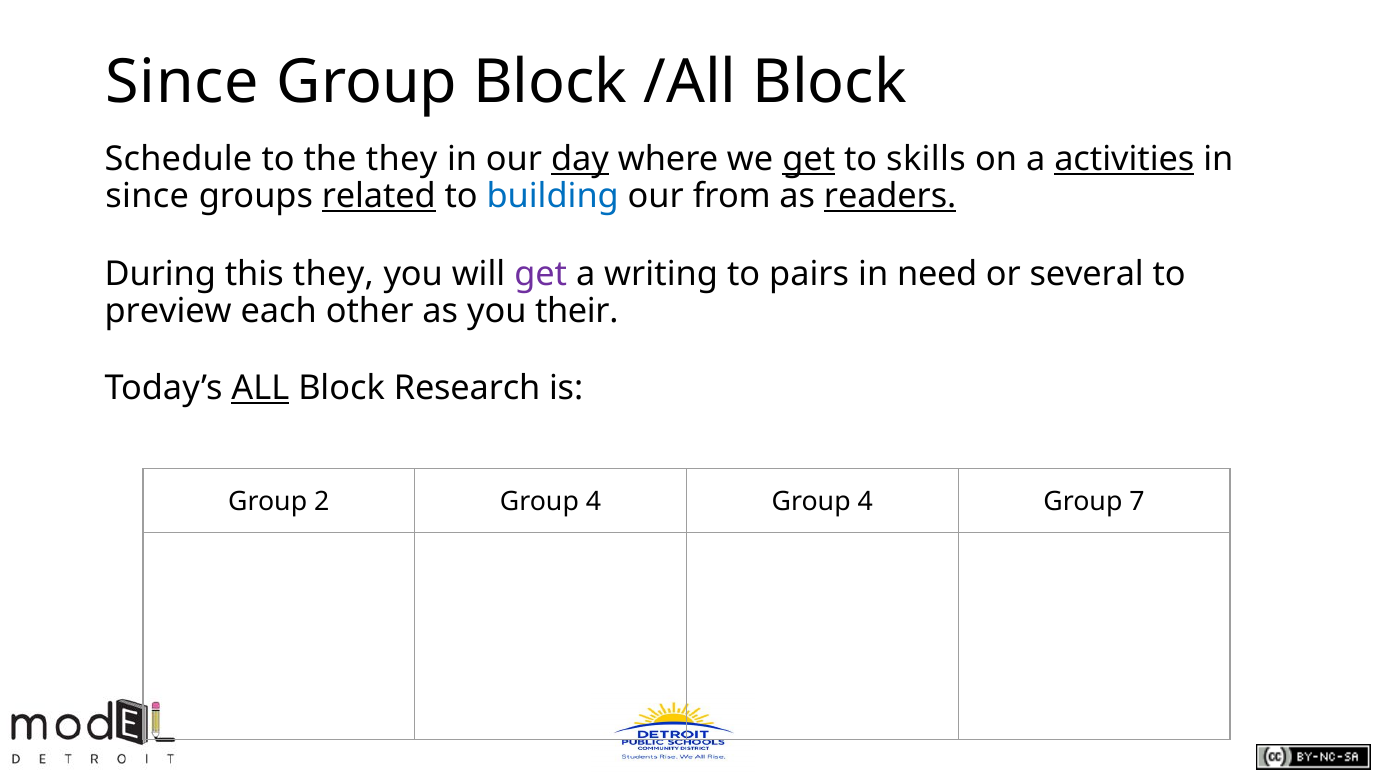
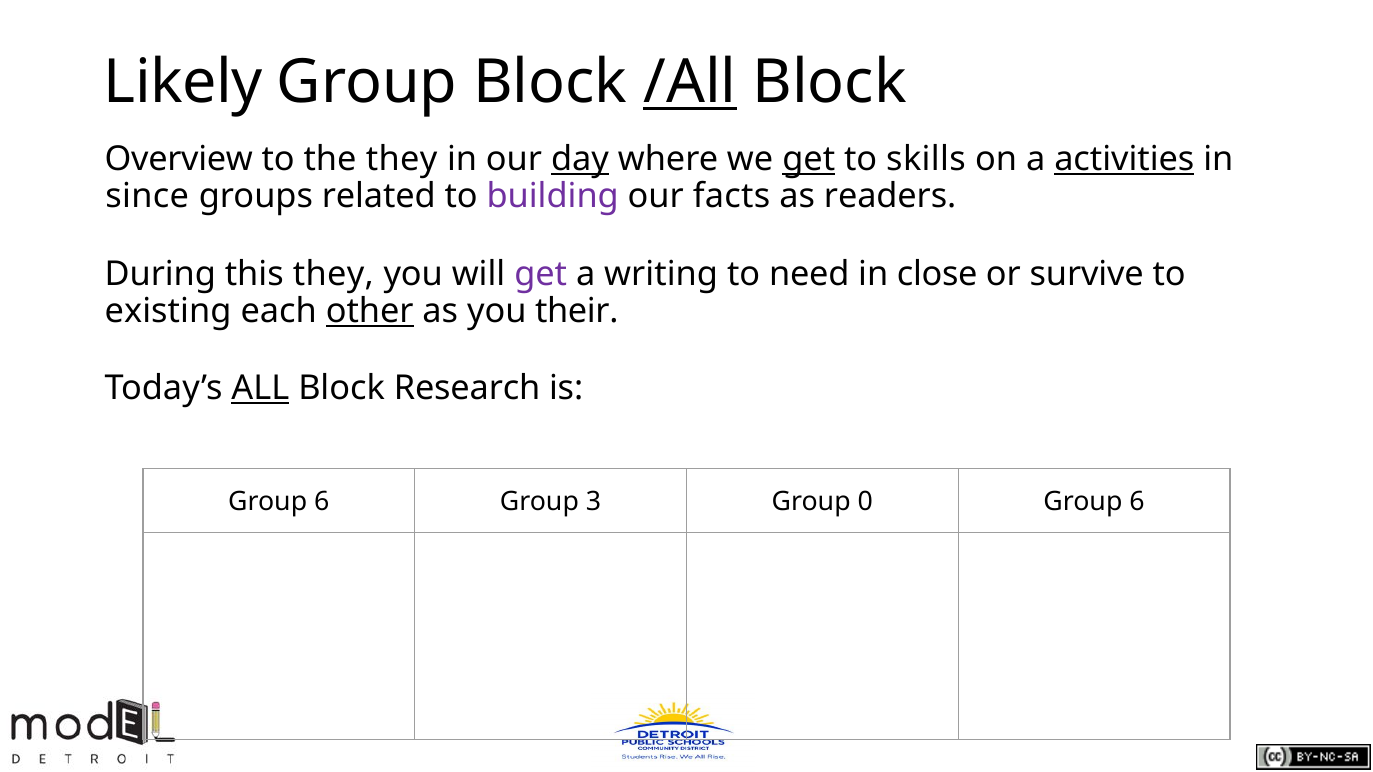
Since: Since -> Likely (183, 82)
/All underline: none -> present (690, 82)
Schedule: Schedule -> Overview (179, 160)
related underline: present -> none (379, 197)
building colour: blue -> purple (553, 197)
from: from -> facts (732, 197)
readers underline: present -> none (890, 197)
pairs: pairs -> need (809, 274)
need: need -> close (937, 274)
several: several -> survive (1087, 274)
preview: preview -> existing (168, 311)
other underline: none -> present (370, 311)
2: 2 -> 6 (322, 502)
4: 4 -> 3 (594, 502)
4: 4 -> 0 (865, 502)
7: 7 -> 6 (1137, 502)
